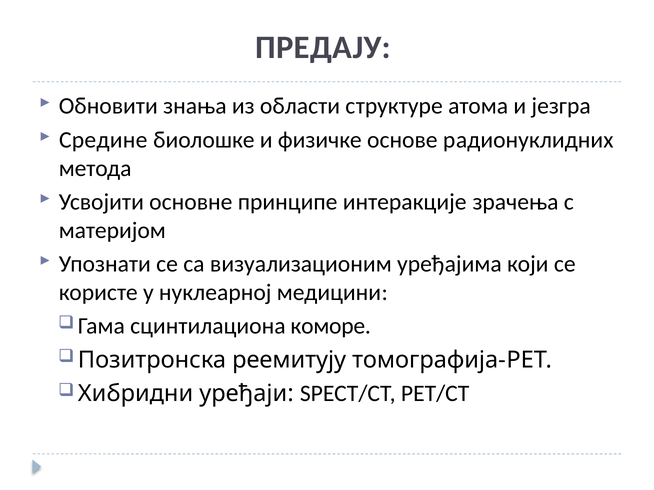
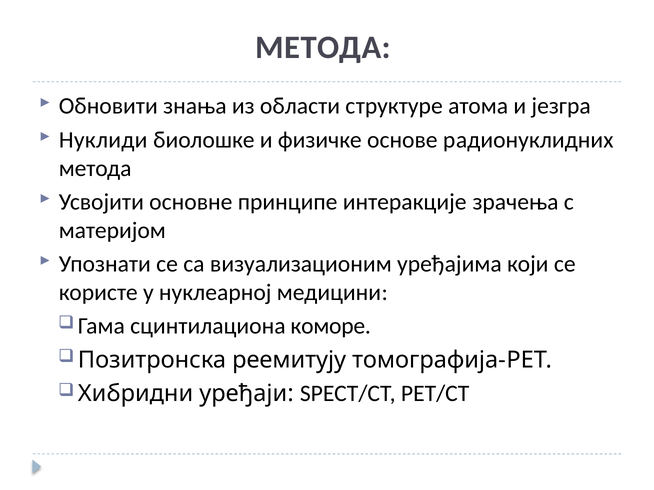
ПРЕДАЈУ: ПРЕДАЈУ -> МЕТОДА (323, 48)
Средине: Средине -> Нуклиди (103, 140)
